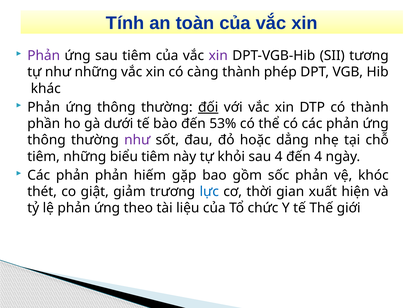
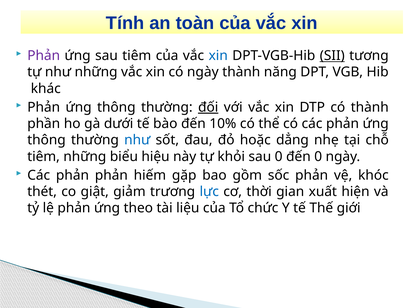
xin colour: purple -> blue (218, 56)
SII underline: none -> present (332, 56)
có càng: càng -> ngày (203, 72)
phép: phép -> năng (280, 72)
53%: 53% -> 10% (223, 123)
như colour: purple -> blue (137, 140)
biểu tiêm: tiêm -> hiệu (156, 156)
sau 4: 4 -> 0 (279, 156)
đến 4: 4 -> 0 (318, 156)
